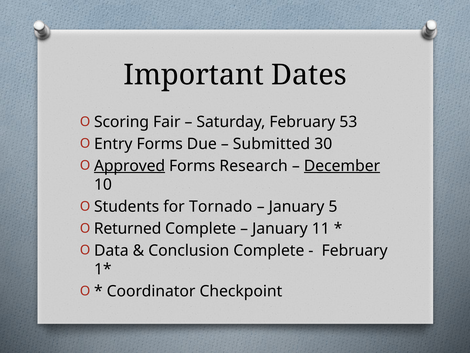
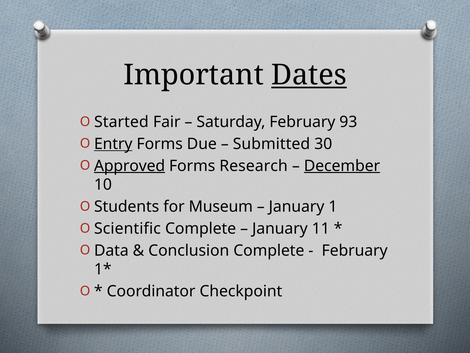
Dates underline: none -> present (309, 75)
Scoring: Scoring -> Started (121, 122)
53: 53 -> 93 (348, 122)
Entry underline: none -> present (113, 144)
Tornado: Tornado -> Museum (221, 206)
5: 5 -> 1 (333, 206)
Returned: Returned -> Scientific (127, 228)
